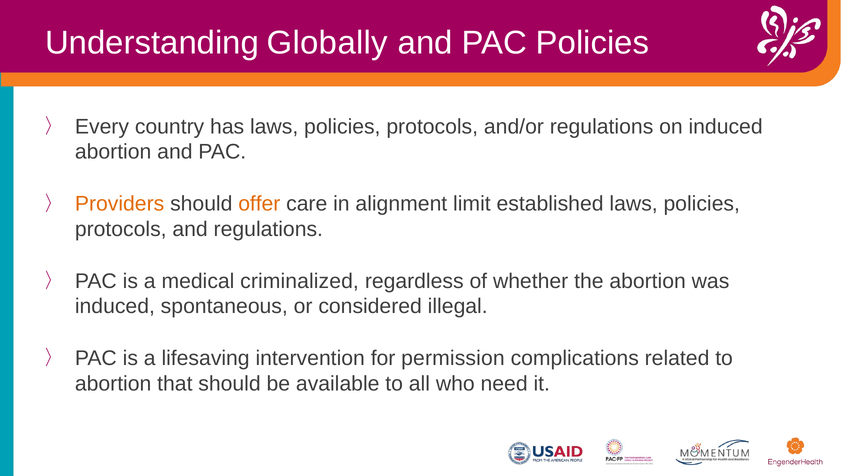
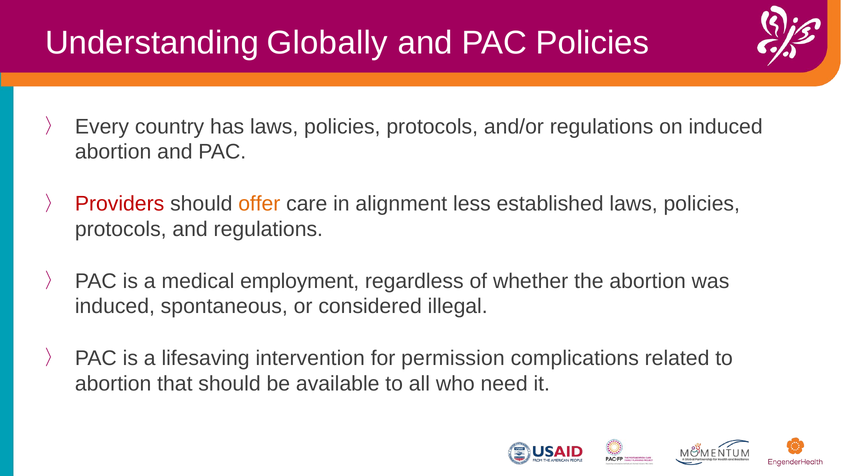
Providers colour: orange -> red (120, 204)
limit: limit -> less (472, 204)
criminalized: criminalized -> employment (300, 281)
